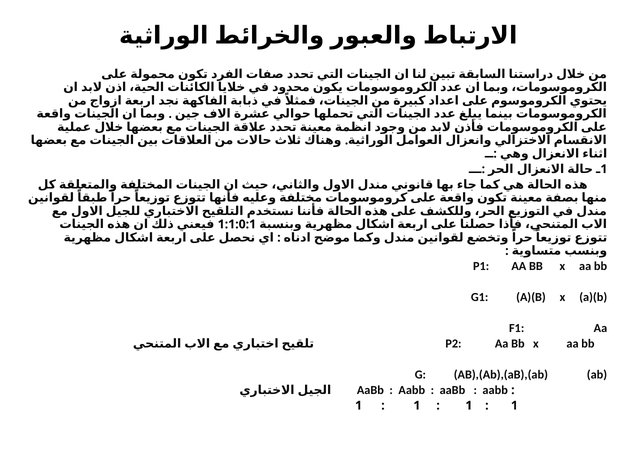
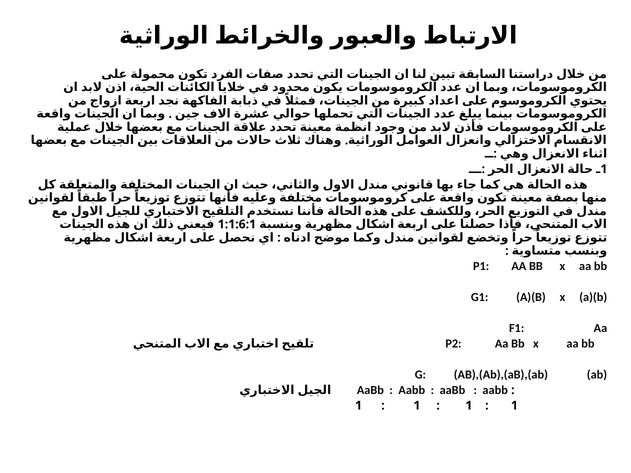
1:1:0:1: 1:1:0:1 -> 1:1:6:1 (237, 224)
